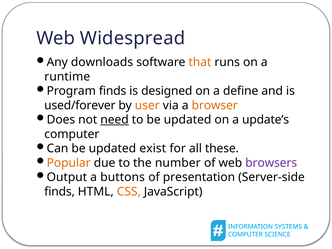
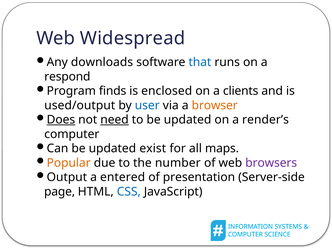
that colour: orange -> blue (200, 62)
runtime: runtime -> respond (67, 77)
designed: designed -> enclosed (167, 91)
define: define -> clients (241, 91)
used/forever: used/forever -> used/output (80, 105)
user colour: orange -> blue (147, 105)
Does underline: none -> present (61, 120)
update’s: update’s -> render’s (265, 120)
these: these -> maps (222, 149)
buttons: buttons -> entered (123, 177)
finds: finds -> page (60, 192)
CSS colour: orange -> blue (129, 192)
